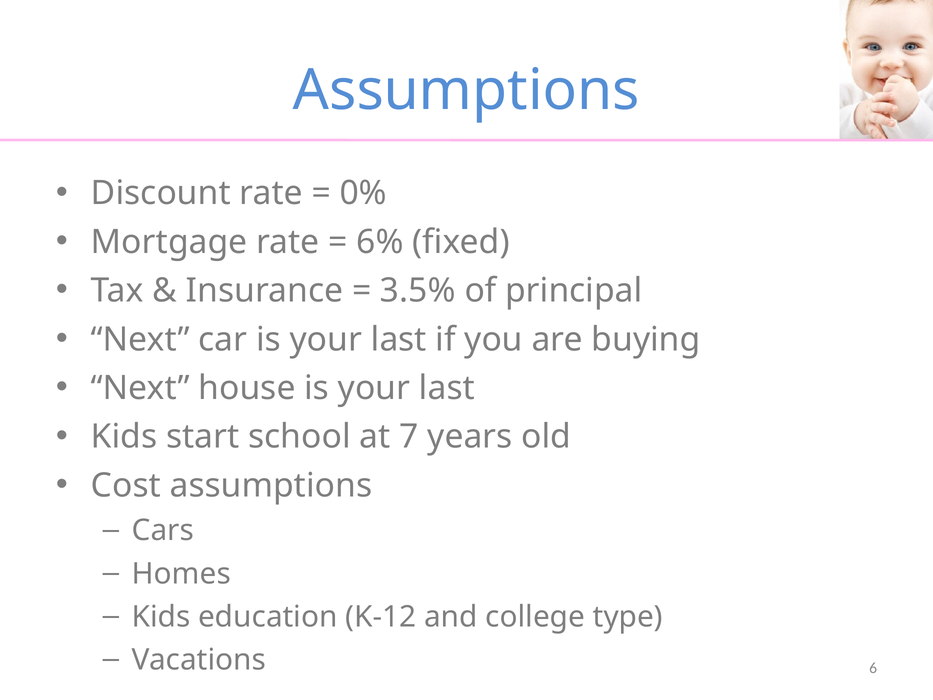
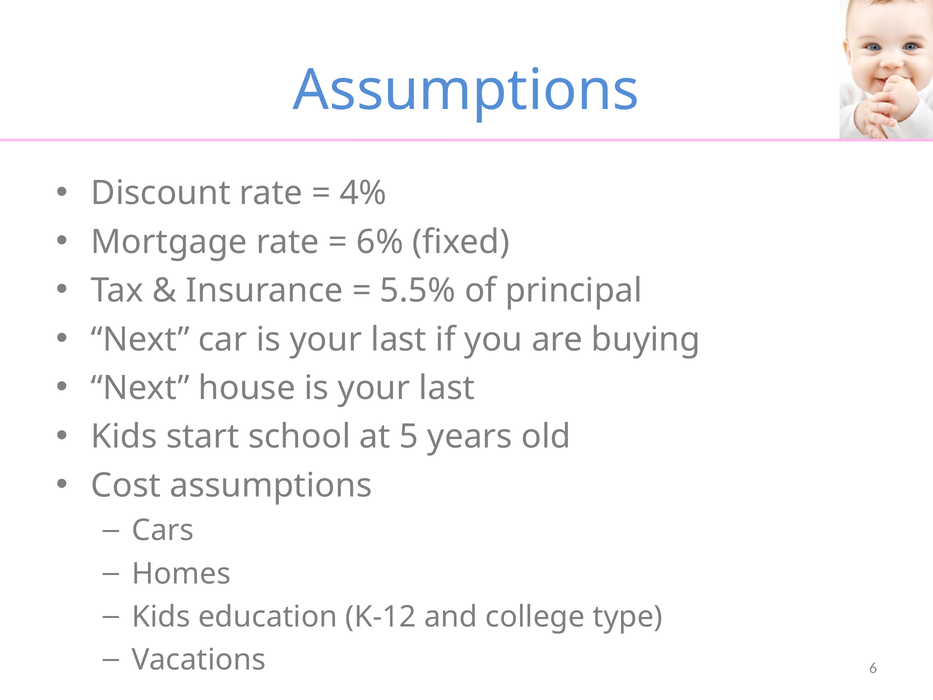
0%: 0% -> 4% (363, 193)
3.5%: 3.5% -> 5.5% (418, 291)
7: 7 -> 5 (409, 437)
